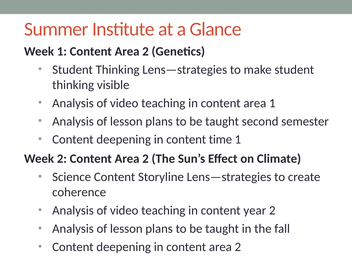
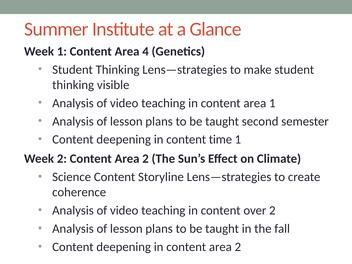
1 Content Area 2: 2 -> 4 (145, 51)
year: year -> over (255, 210)
